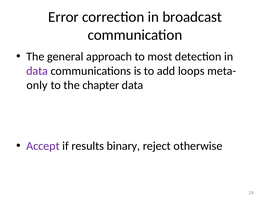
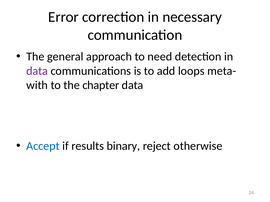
broadcast: broadcast -> necessary (192, 17)
most: most -> need (160, 57)
only: only -> with (37, 85)
Accept colour: purple -> blue (43, 146)
